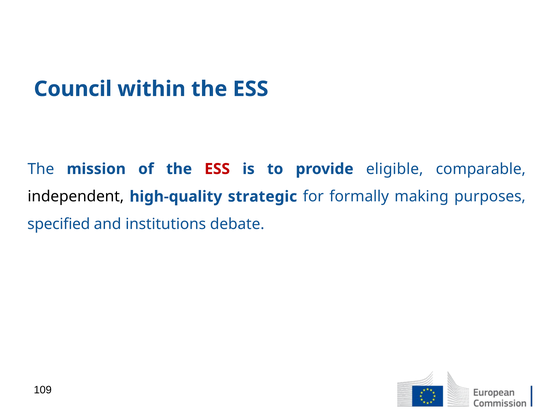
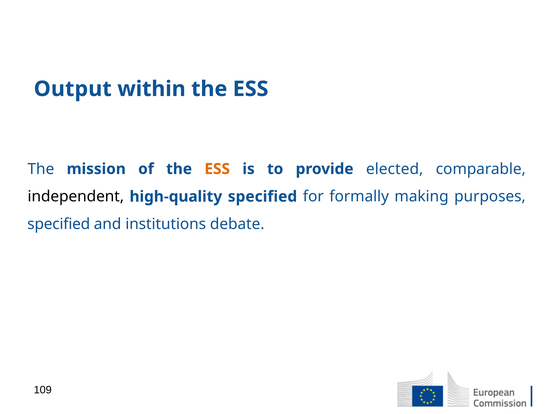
Council: Council -> Output (73, 89)
ESS colour: red -> orange (217, 169)
eligible: eligible -> elected (395, 169)
high-quality strategic: strategic -> specified (262, 197)
